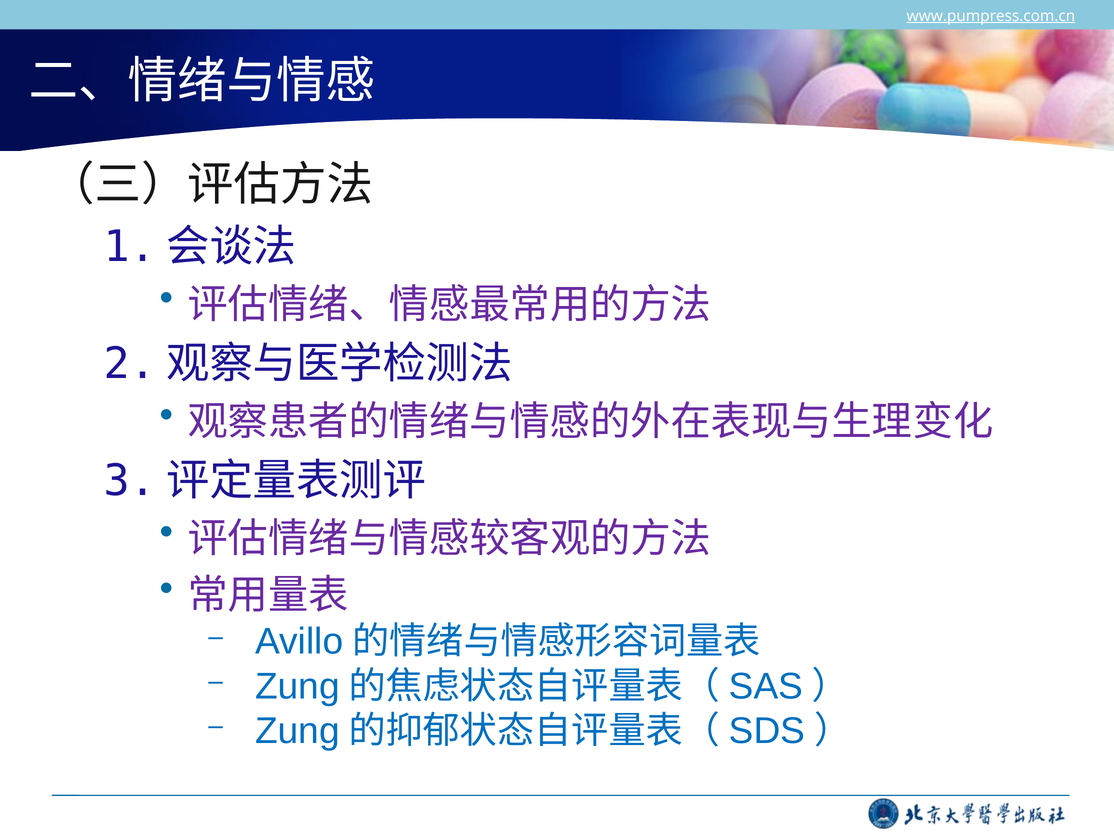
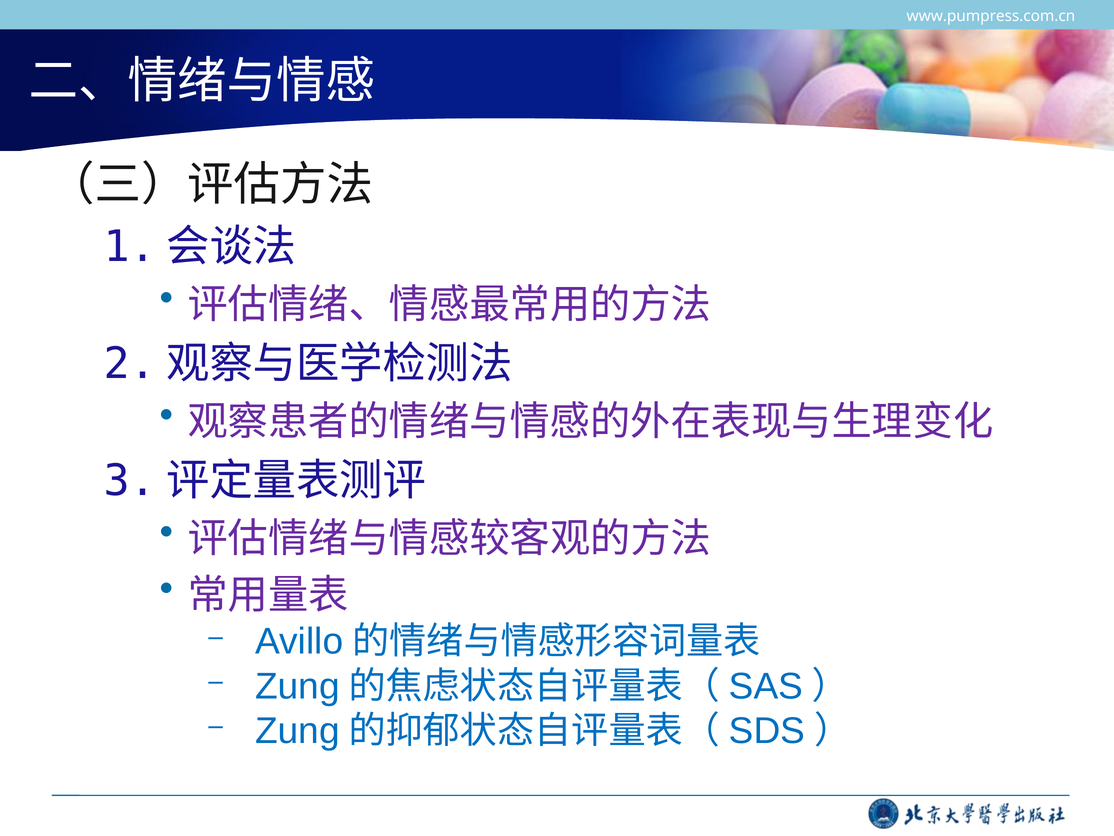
www.pumpress.com.cn underline: present -> none (991, 16)
